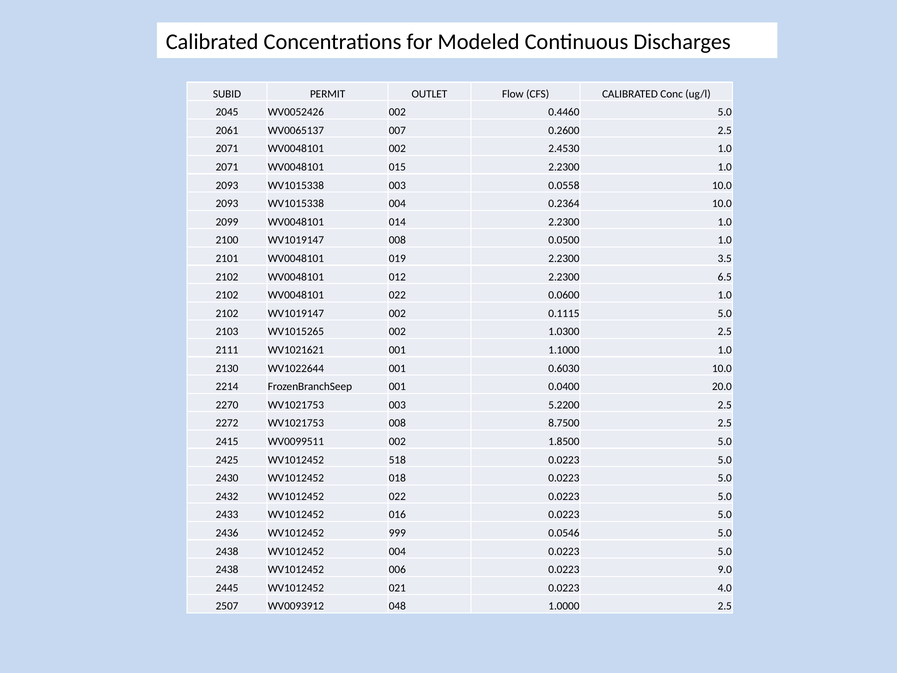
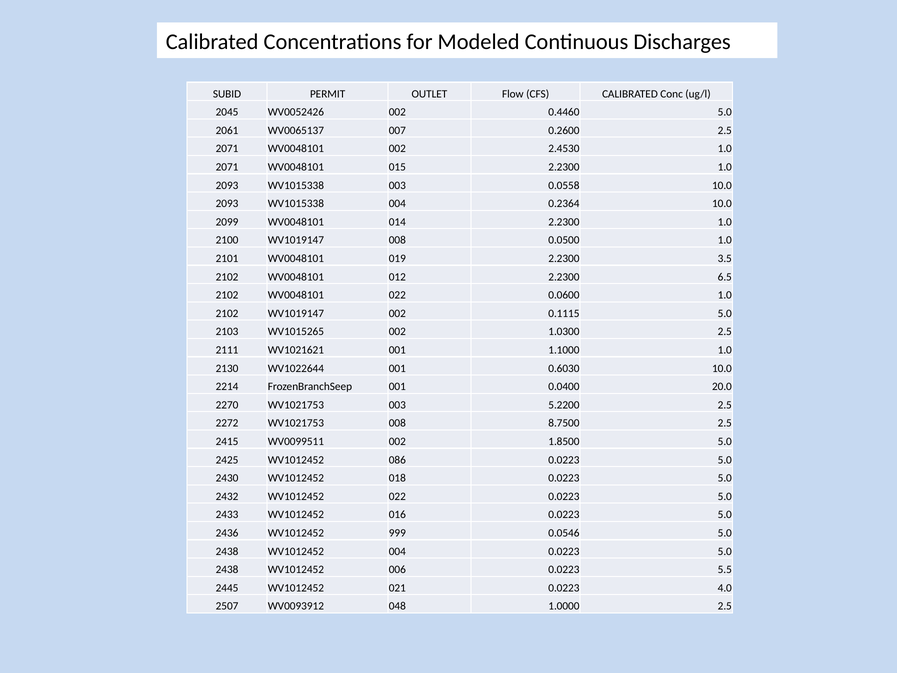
518: 518 -> 086 (397, 460)
9.0: 9.0 -> 5.5 (725, 569)
